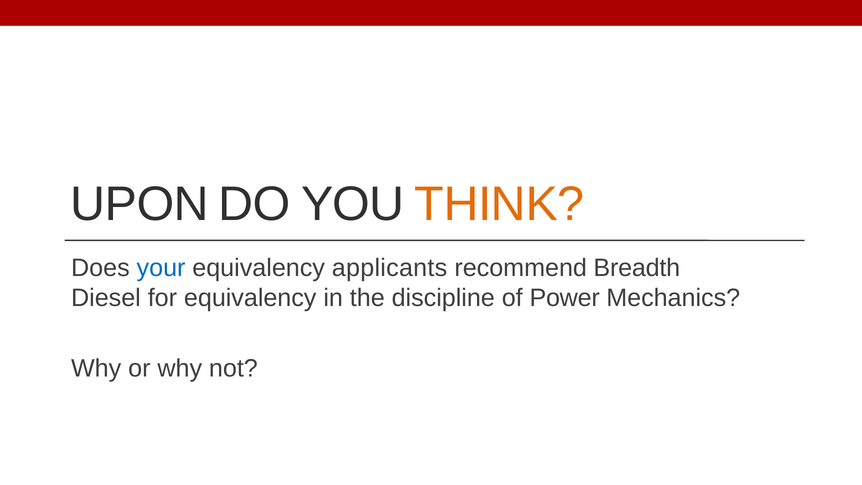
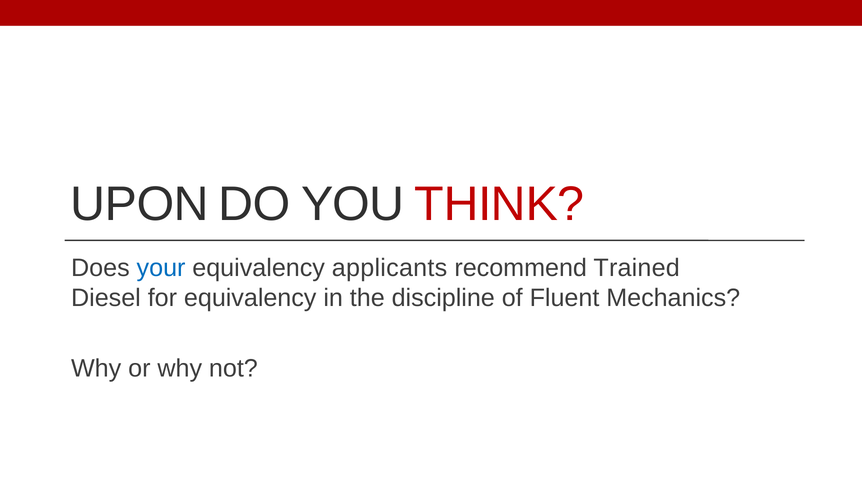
THINK colour: orange -> red (499, 204)
Breadth: Breadth -> Trained (637, 268)
Power: Power -> Fluent (565, 298)
